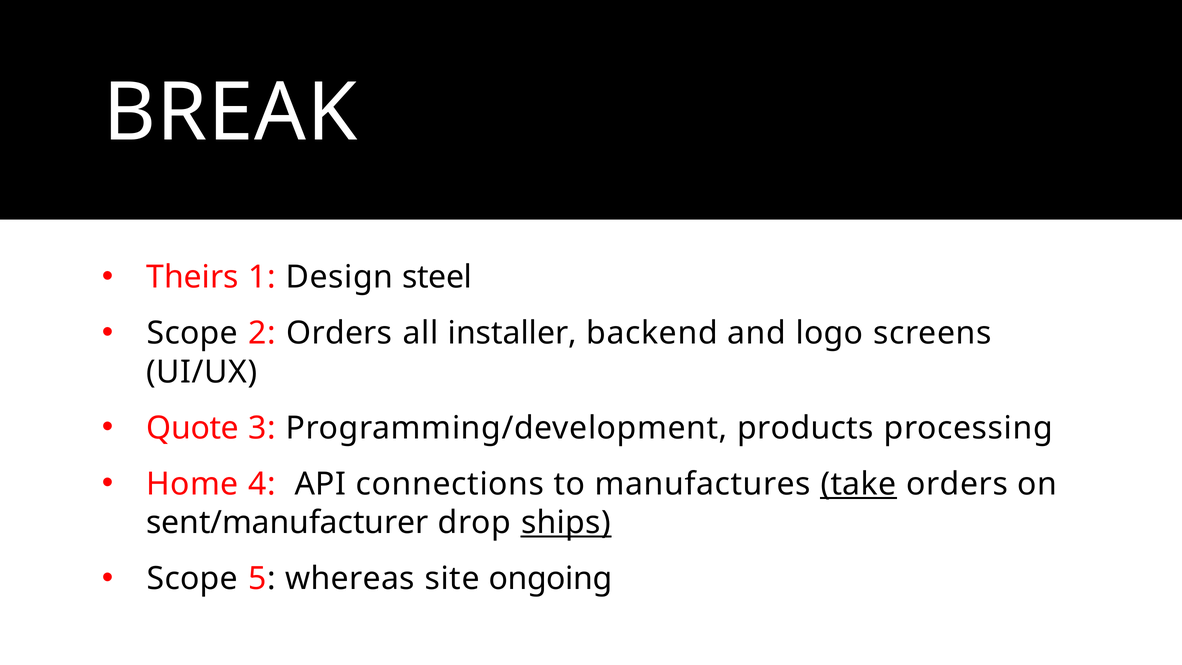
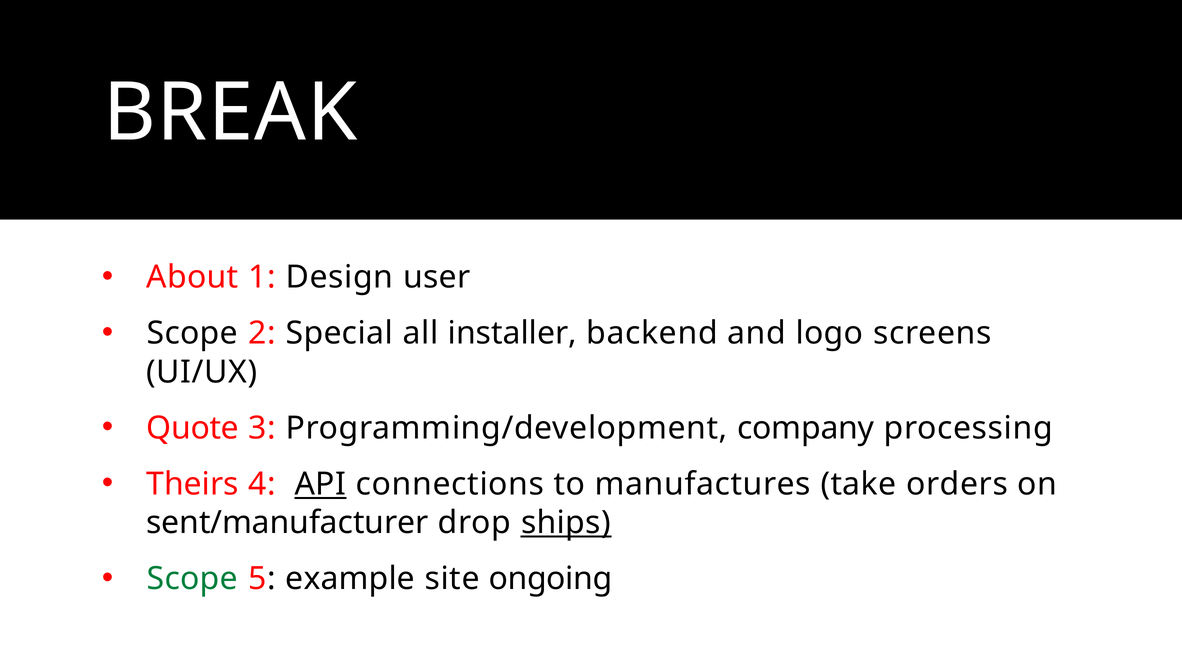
Theirs: Theirs -> About (192, 277)
steel: steel -> user (437, 277)
2 Orders: Orders -> Special (339, 333)
products: products -> company (806, 428)
Home: Home -> Theirs (193, 484)
API underline: none -> present (320, 484)
take underline: present -> none (858, 484)
Scope colour: black -> green (192, 579)
whereas: whereas -> example (350, 579)
